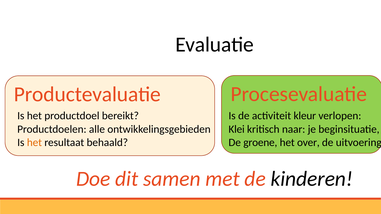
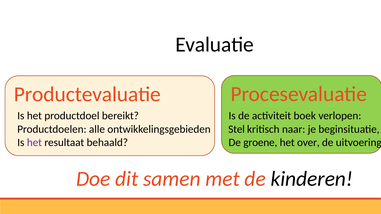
kleur: kleur -> boek (305, 116)
Klei: Klei -> Stel (237, 129)
het colour: orange -> purple (34, 143)
